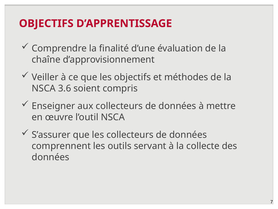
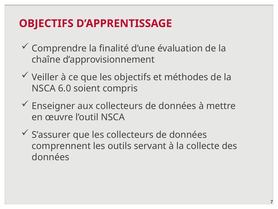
3.6: 3.6 -> 6.0 (65, 88)
